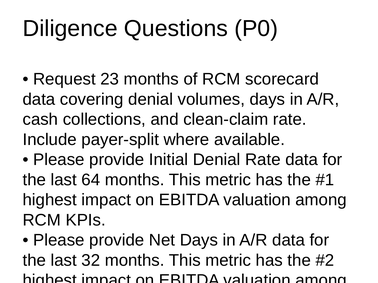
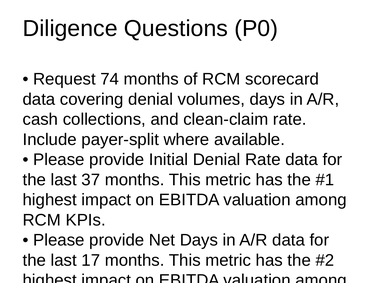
23: 23 -> 74 (110, 79)
64: 64 -> 37 (91, 180)
32: 32 -> 17 (91, 261)
